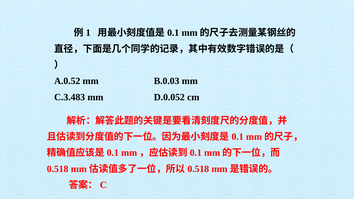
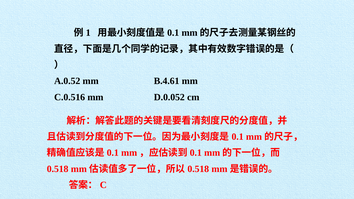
B.0.03: B.0.03 -> B.4.61 (167, 81)
C.3.483: C.3.483 -> C.0.516 (70, 97)
